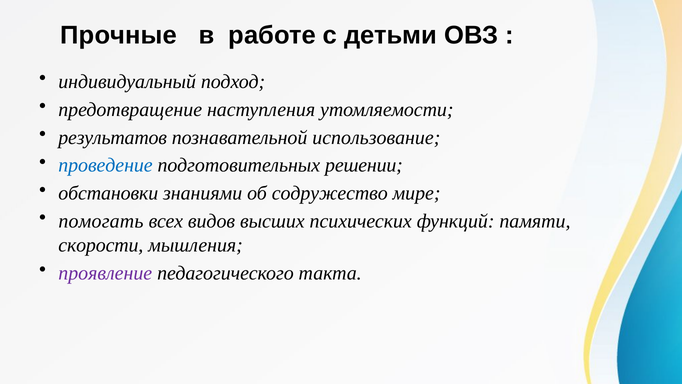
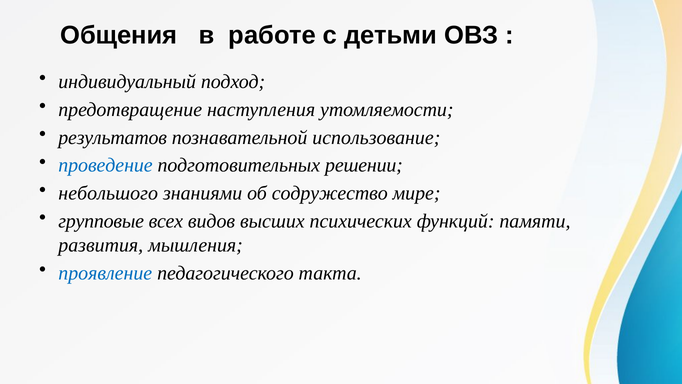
Прочные: Прочные -> Общения (119, 35)
обстановки: обстановки -> небольшого (108, 193)
помогать: помогать -> групповые (101, 221)
скорости: скорости -> развития (101, 245)
проявление colour: purple -> blue (105, 273)
